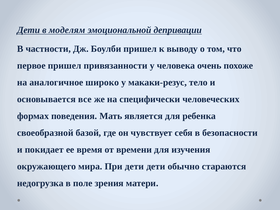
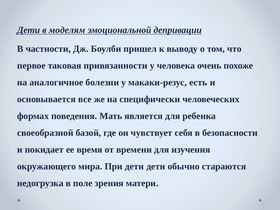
первое пришел: пришел -> таковая (65, 66)
широко: широко -> болезни (102, 82)
тело: тело -> есть (198, 82)
